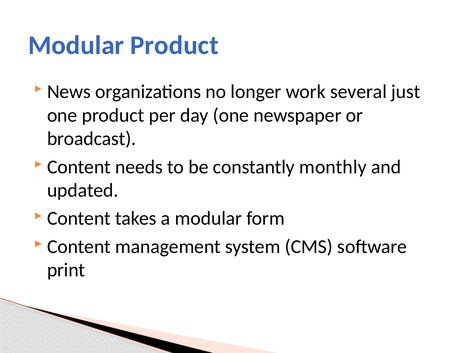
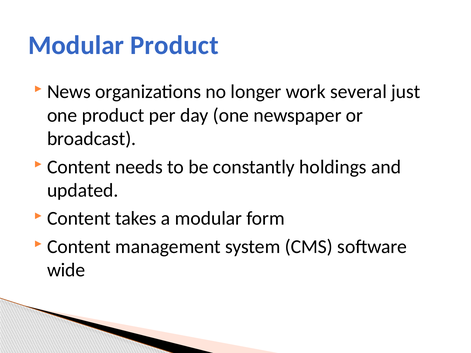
monthly: monthly -> holdings (333, 167)
print: print -> wide (66, 270)
